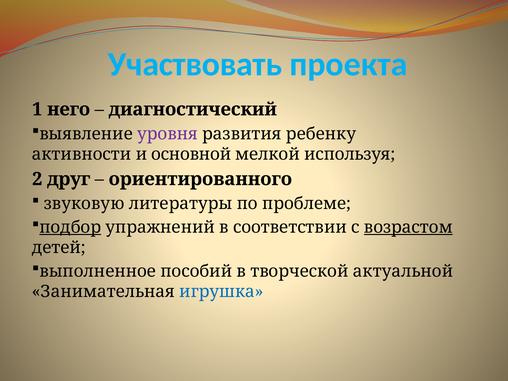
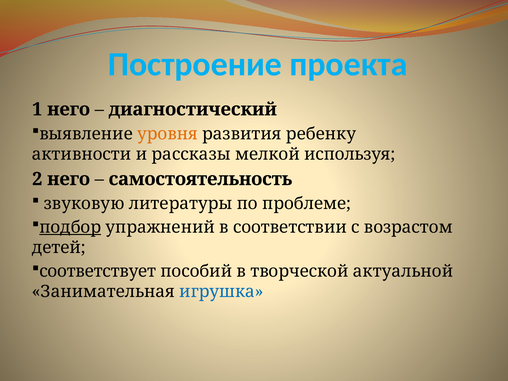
Участвовать: Участвовать -> Построение (195, 64)
уровня colour: purple -> orange (168, 134)
основной: основной -> рассказы (191, 154)
2 друг: друг -> него (69, 179)
ориентированного: ориентированного -> самостоятельность (200, 179)
возрастом underline: present -> none (408, 227)
выполненное: выполненное -> соответствует (98, 271)
